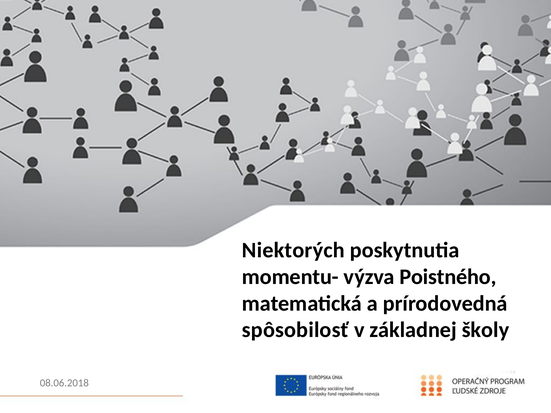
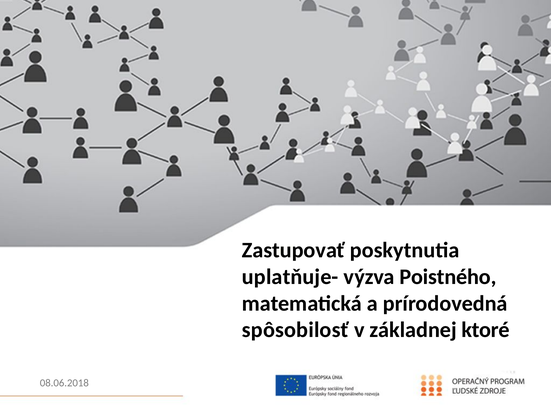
Niektorých: Niektorých -> Zastupovať (293, 250)
momentu-: momentu- -> uplatňuje- (290, 277)
školy: školy -> ktoré (486, 330)
